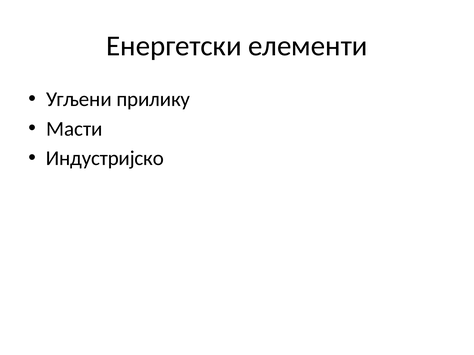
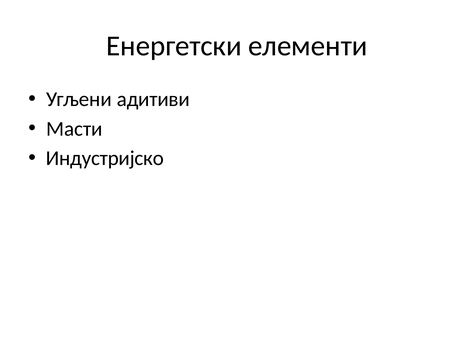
прилику: прилику -> адитиви (153, 99)
